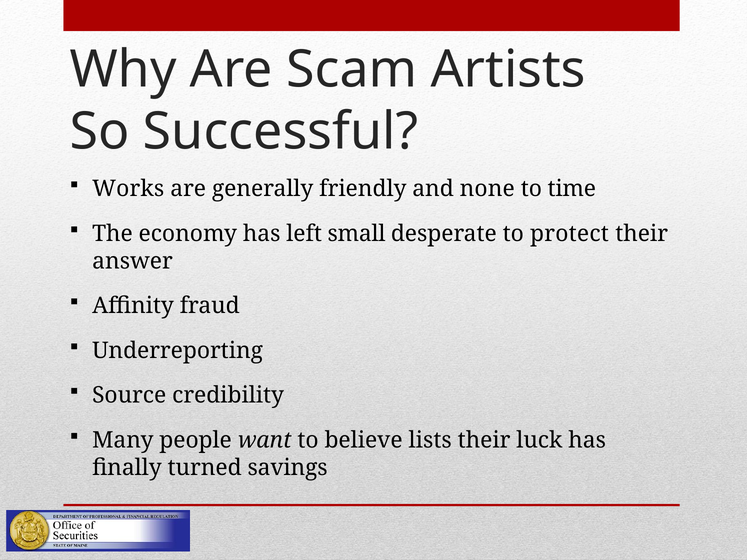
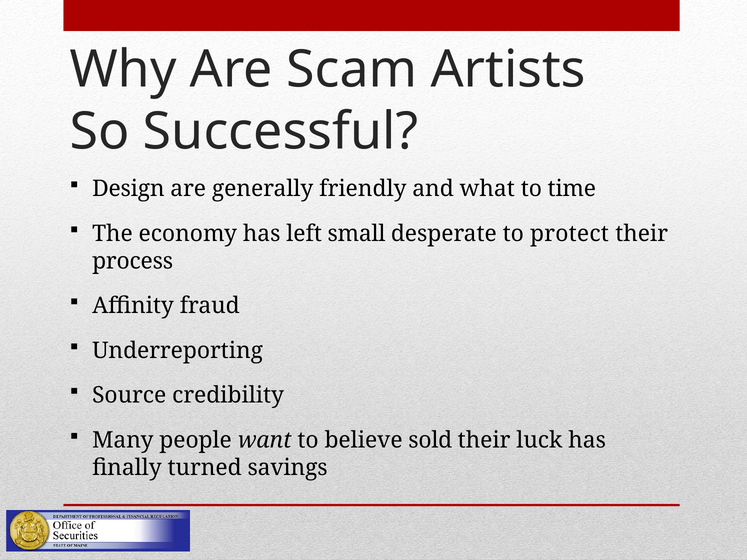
Works: Works -> Design (128, 189)
none: none -> what (487, 189)
answer: answer -> process (133, 261)
lists: lists -> sold (430, 440)
